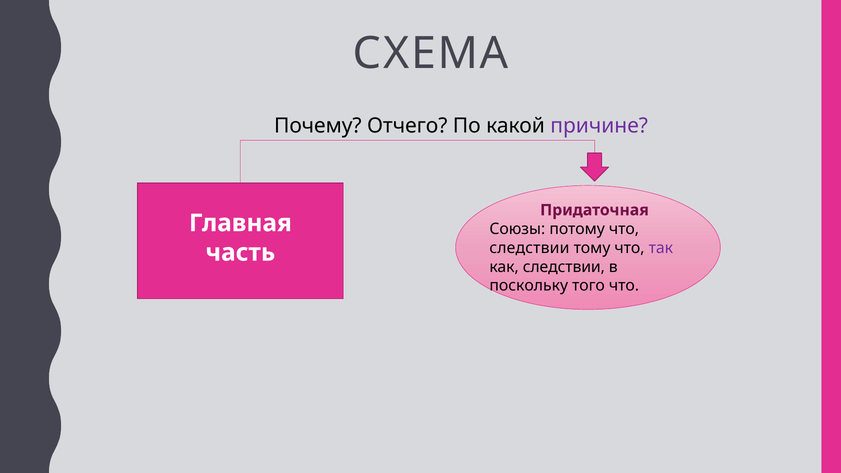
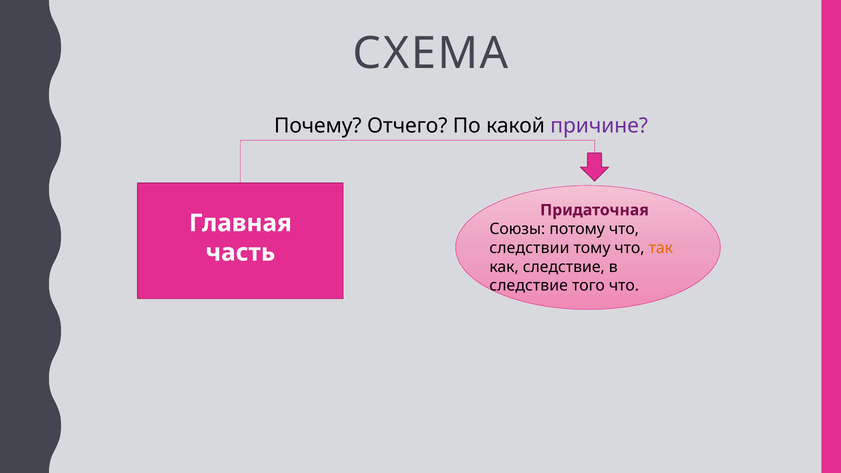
так colour: purple -> orange (661, 248)
как следствии: следствии -> следствие (564, 267)
поскольку: поскольку -> следствие (529, 286)
